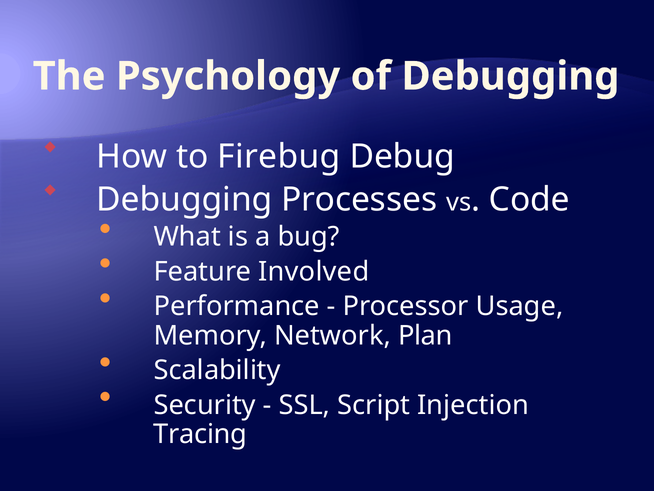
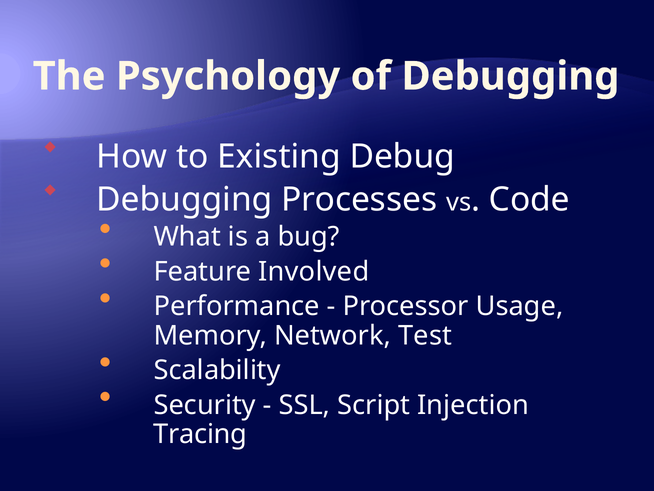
Firebug: Firebug -> Existing (279, 157)
Plan: Plan -> Test (425, 335)
